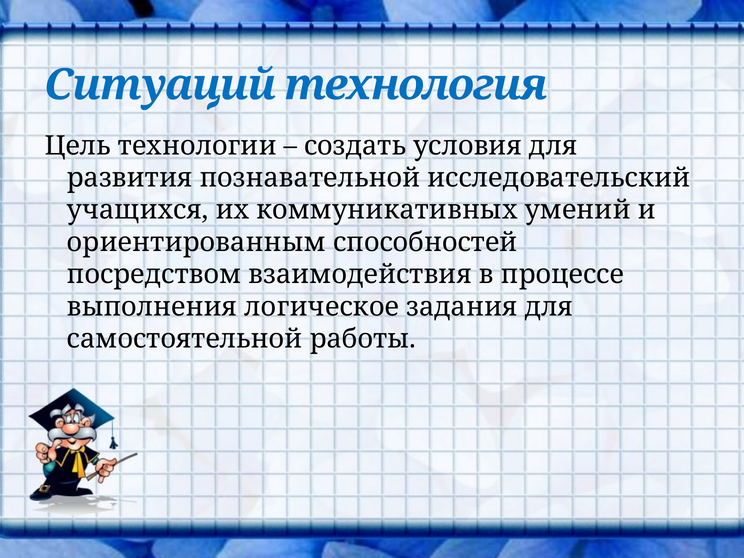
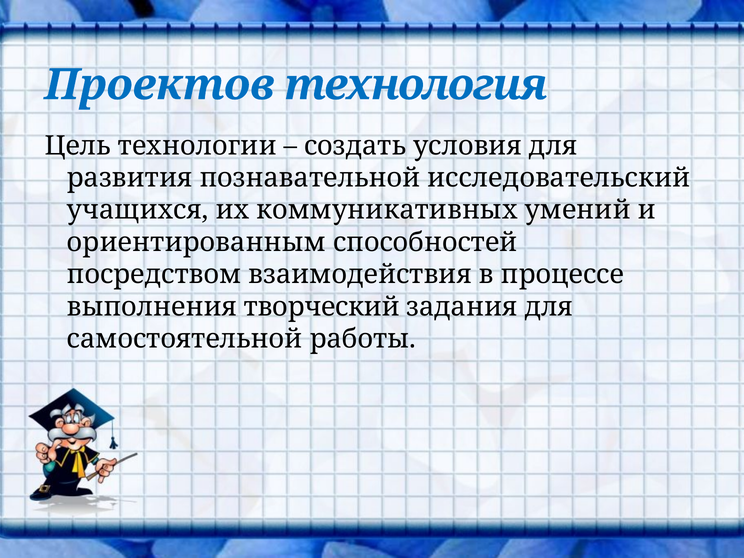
Ситуаций: Ситуаций -> Проектов (160, 85)
логическое: логическое -> творческий (322, 307)
